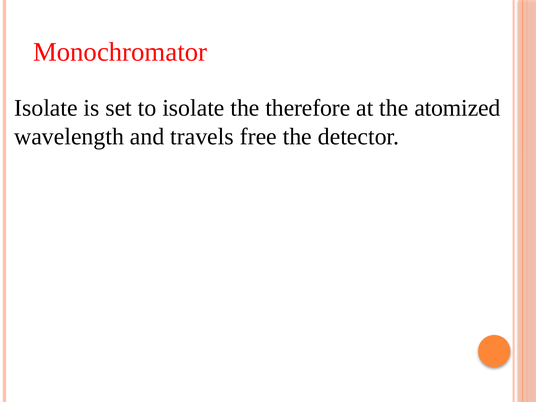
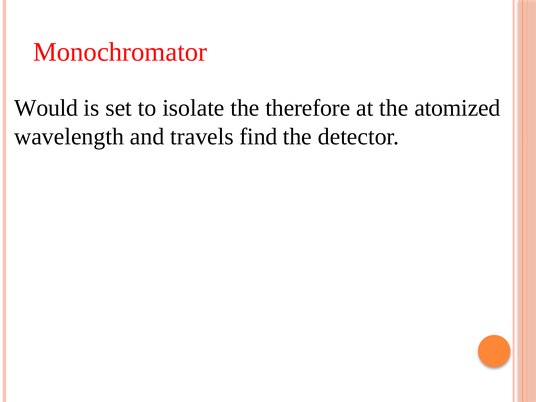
Isolate: Isolate -> Would (46, 108)
free: free -> find (258, 136)
